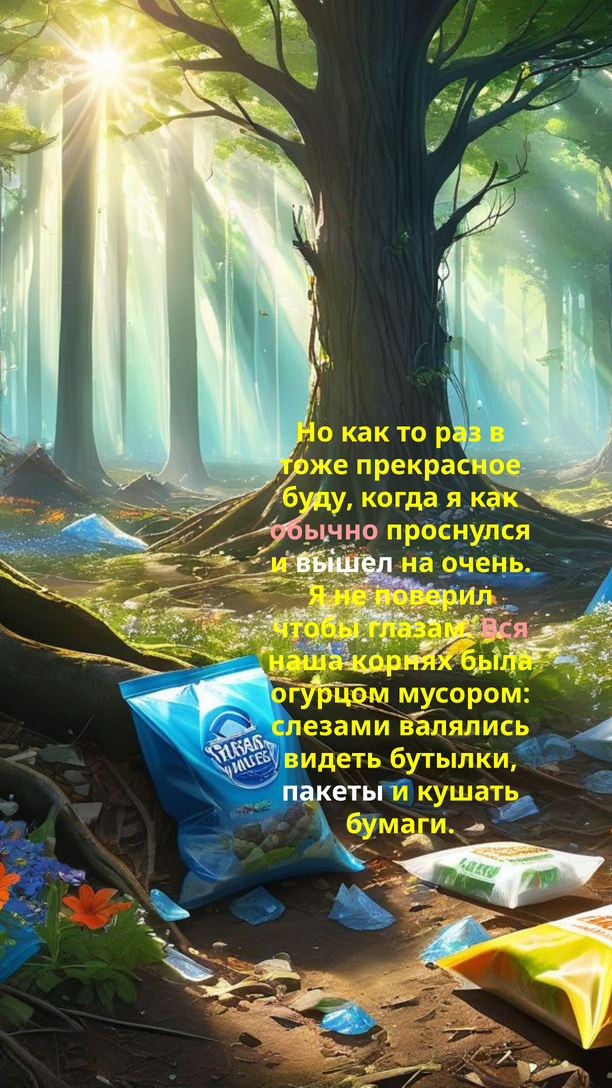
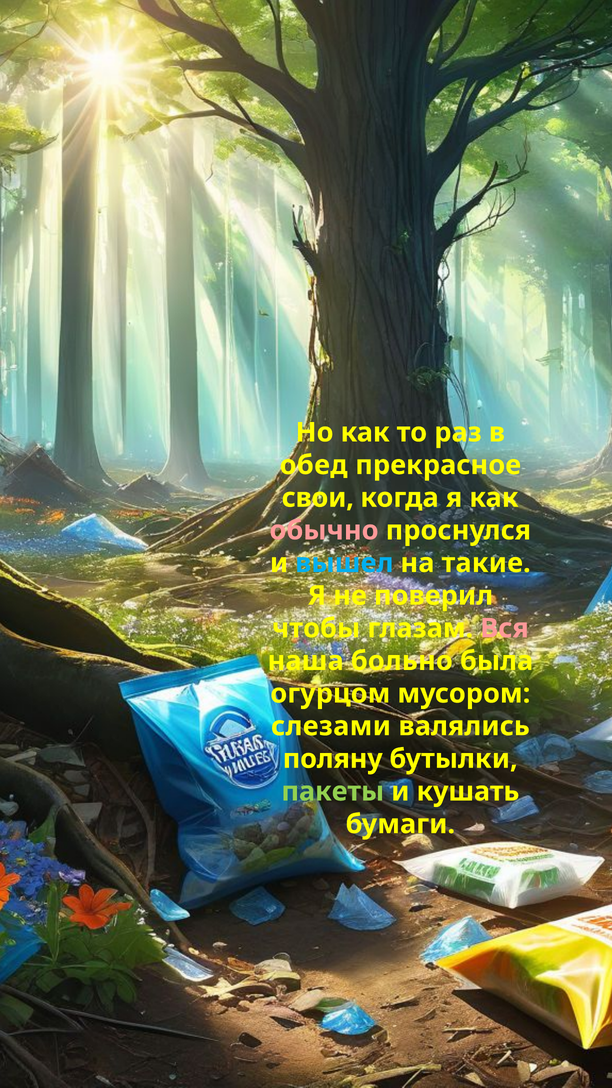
тоже: тоже -> обед (314, 465)
буду: буду -> свои (318, 498)
вышел colour: white -> light blue (344, 563)
очень: очень -> такие (486, 563)
корнях: корнях -> больно (402, 661)
видеть: видеть -> поляну (333, 759)
пакеты colour: white -> light green (333, 792)
